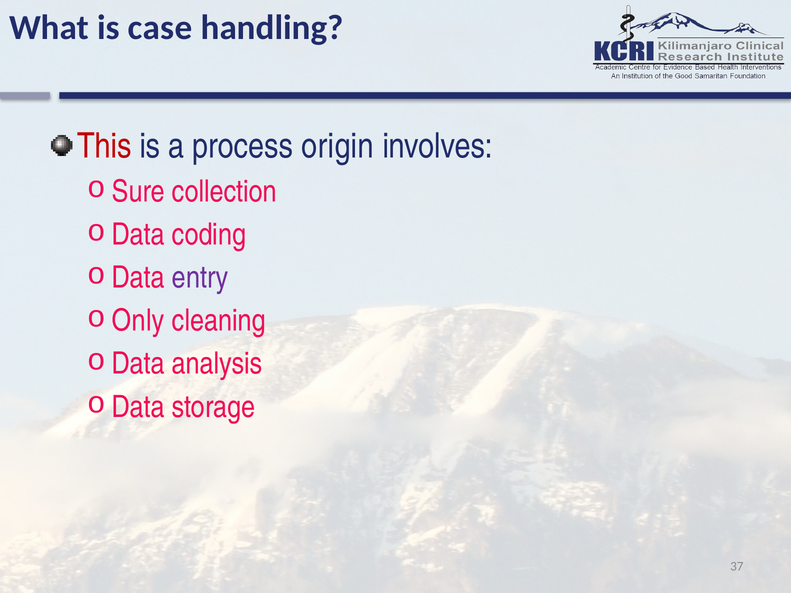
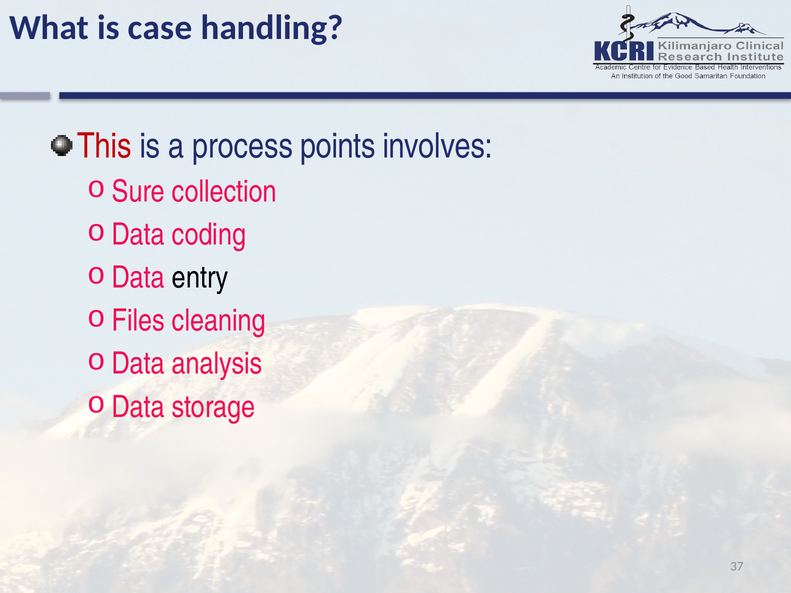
origin: origin -> points (338, 146)
entry colour: purple -> black (200, 278)
Only: Only -> Files (138, 321)
